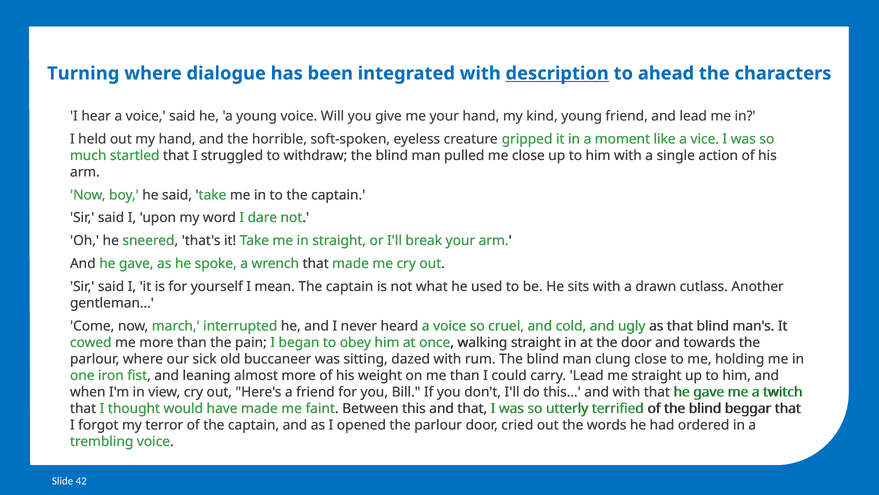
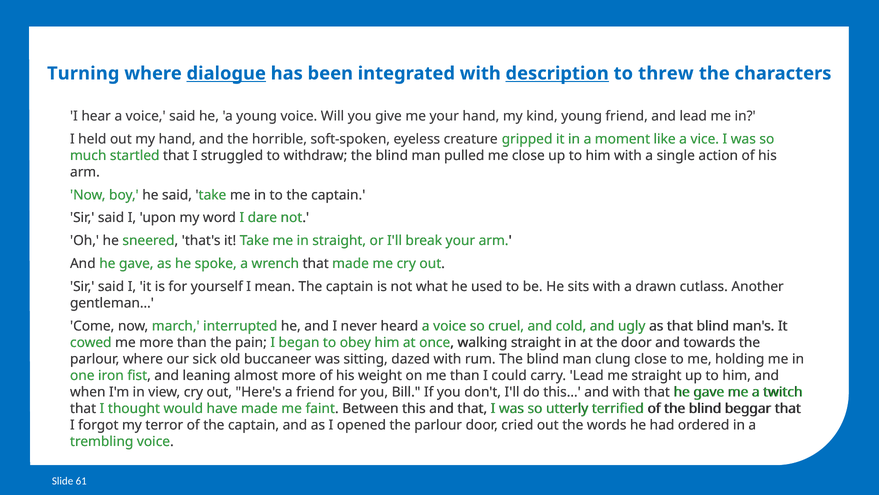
dialogue underline: none -> present (226, 73)
ahead: ahead -> threw (666, 73)
42: 42 -> 61 (81, 480)
